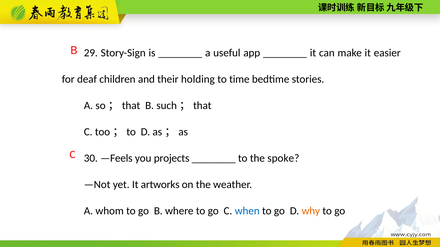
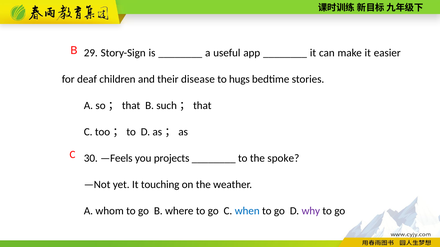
holding: holding -> disease (198, 79)
time: time -> hugs (239, 79)
artworks: artworks -> touching (160, 185)
why colour: orange -> purple (311, 211)
